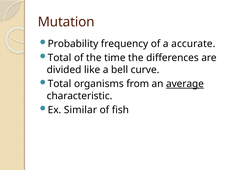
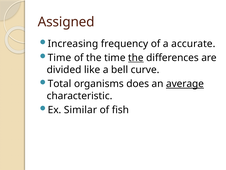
Mutation: Mutation -> Assigned (66, 22)
Probability: Probability -> Increasing (73, 44)
Total: Total -> Time (60, 58)
the underline: none -> present (136, 58)
from: from -> does (138, 84)
